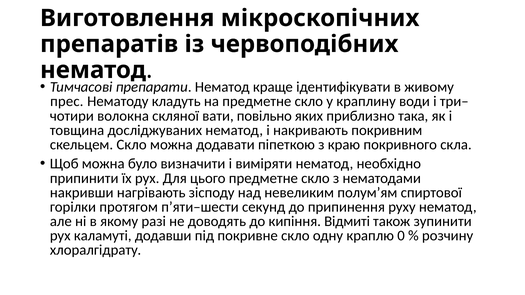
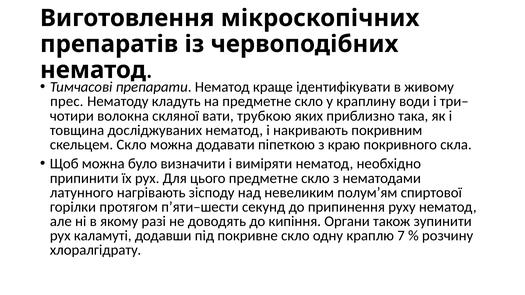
повільно: повільно -> трубкою (264, 116)
накривши: накривши -> латунного (82, 193)
Відмиті: Відмиті -> Органи (347, 221)
0: 0 -> 7 (401, 236)
